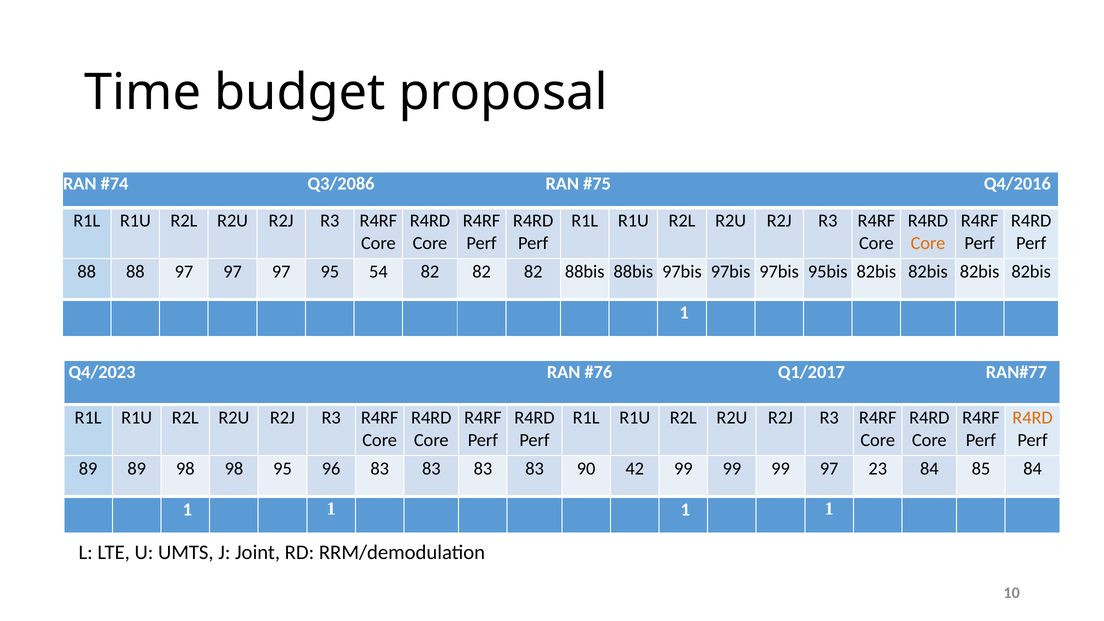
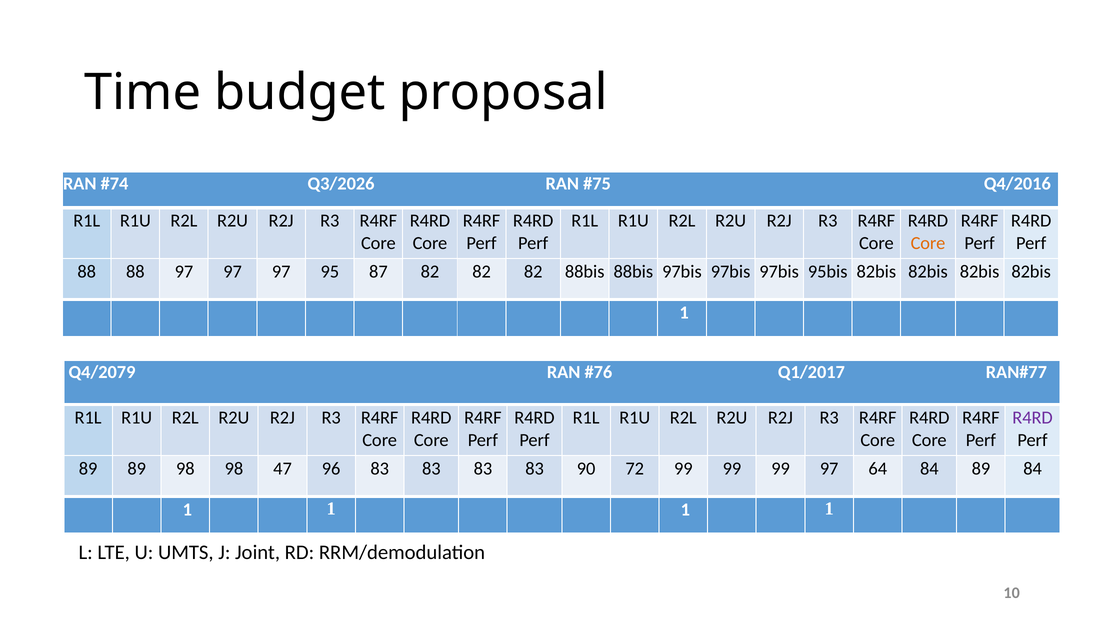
Q3/2086: Q3/2086 -> Q3/2026 (341, 184)
54: 54 -> 87 (378, 272)
Q4/2023: Q4/2023 -> Q4/2079 (102, 372)
R4RD colour: orange -> purple (1033, 418)
98 95: 95 -> 47 (283, 469)
42: 42 -> 72 (635, 469)
23: 23 -> 64 (878, 469)
84 85: 85 -> 89 (981, 469)
